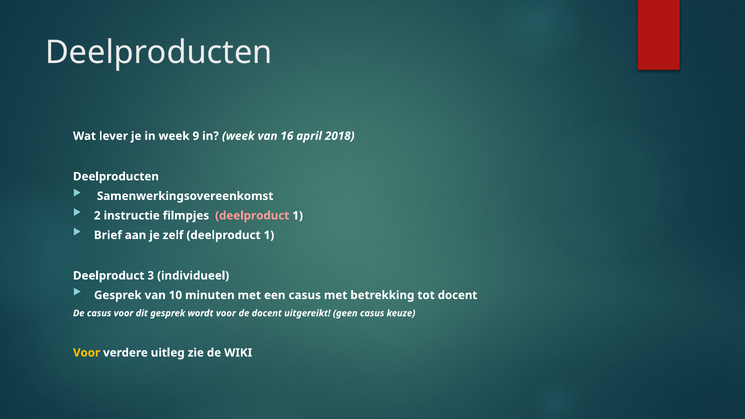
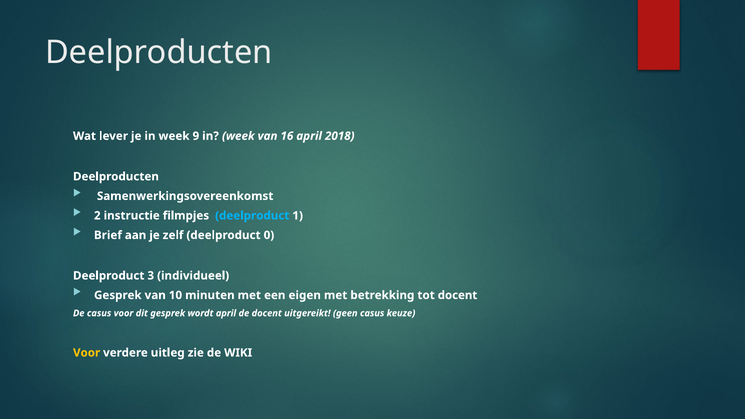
deelproduct colour: pink -> light blue (252, 216)
zelf deelproduct 1: 1 -> 0 (269, 235)
een casus: casus -> eigen (305, 295)
wordt voor: voor -> april (226, 313)
